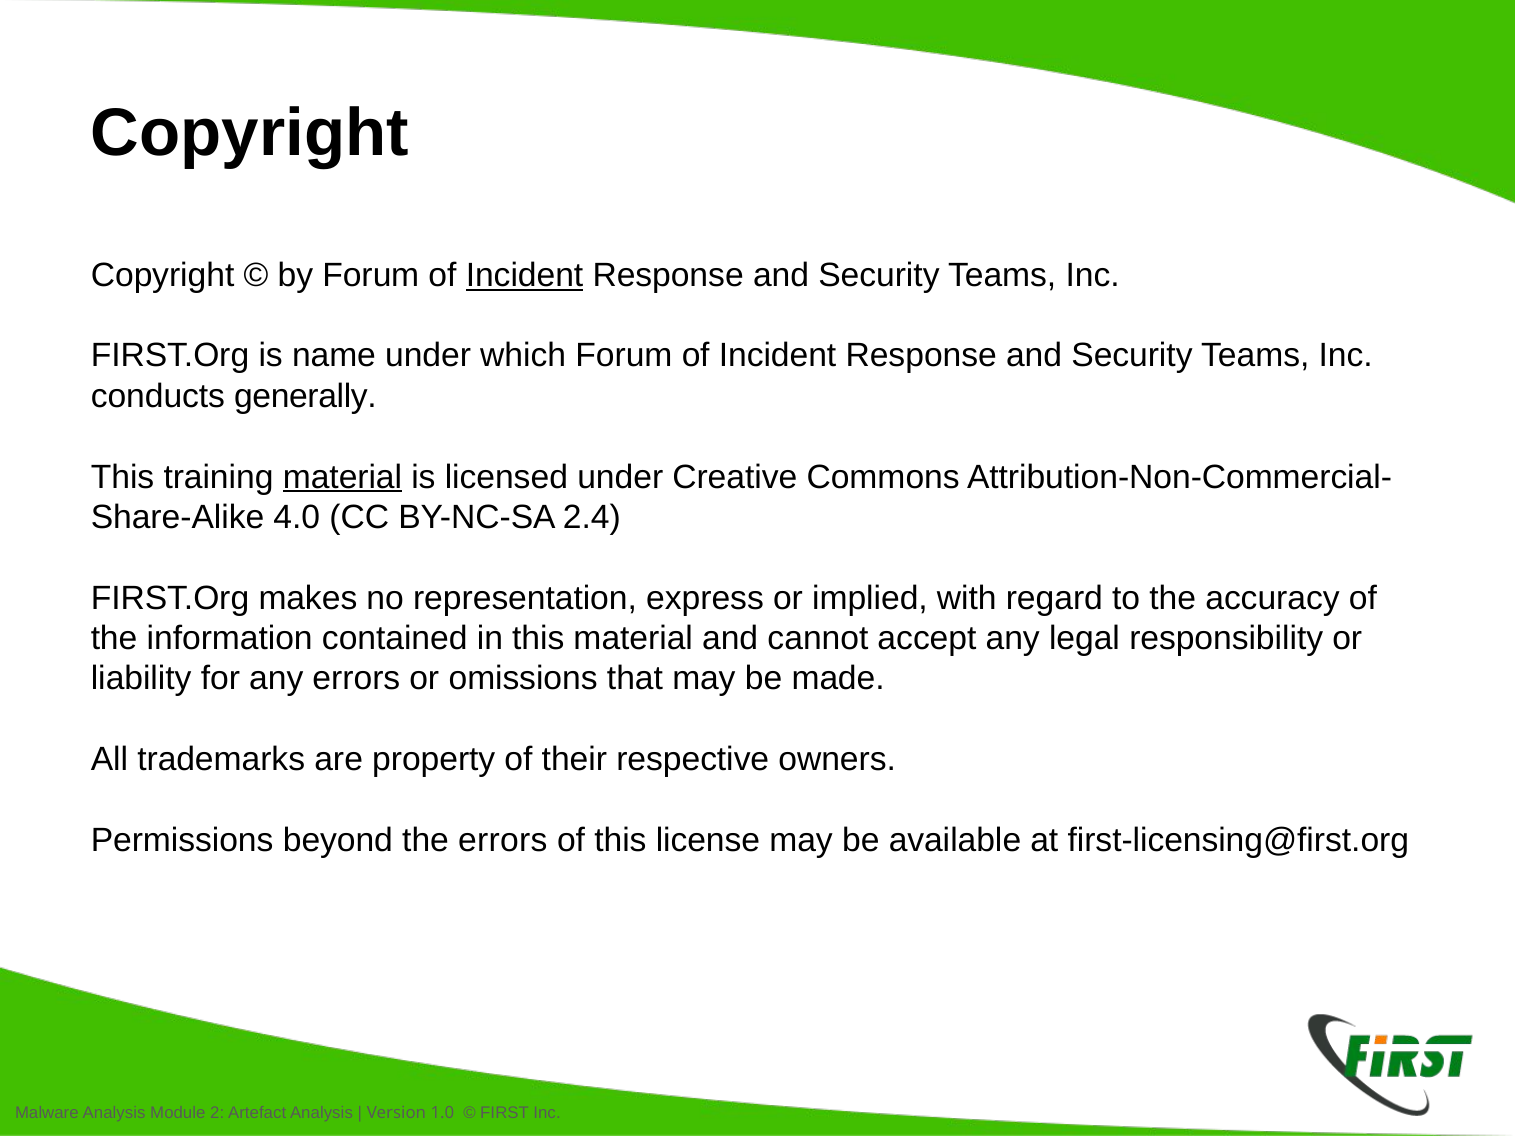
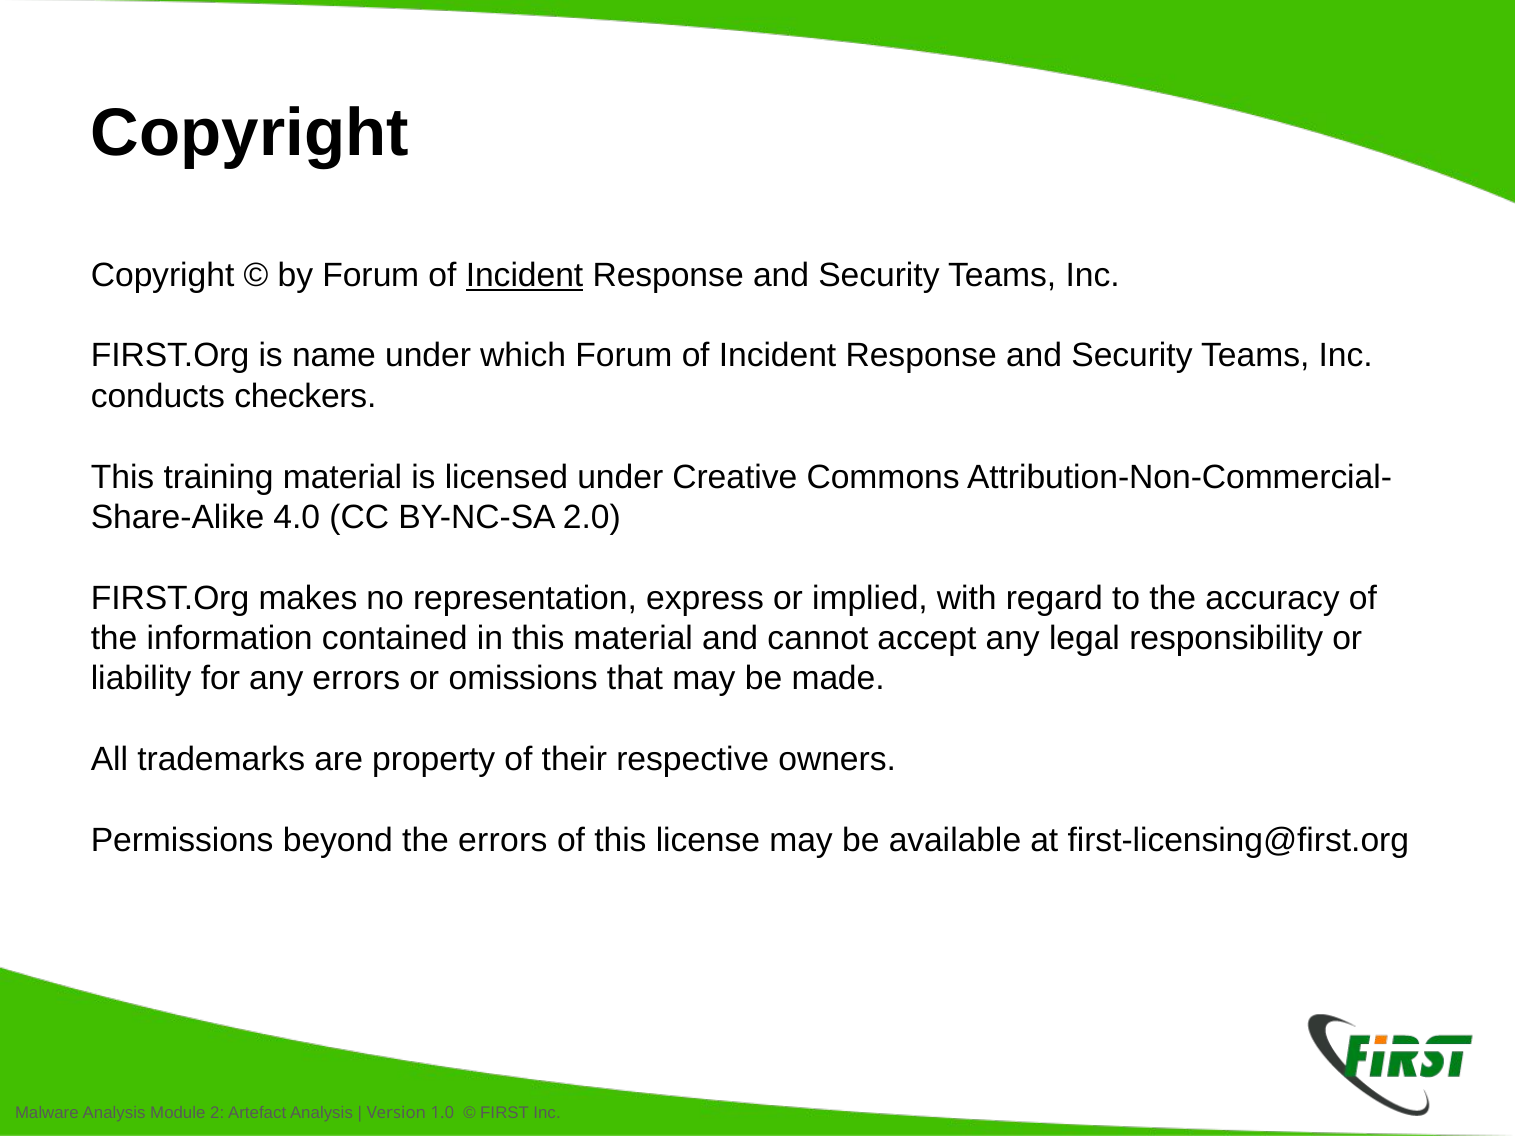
generally: generally -> checkers (305, 396)
material underline: present -> none (342, 477)
2.4: 2.4 -> 2.0 (592, 517)
